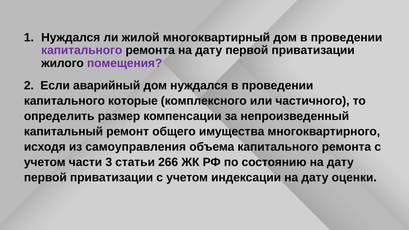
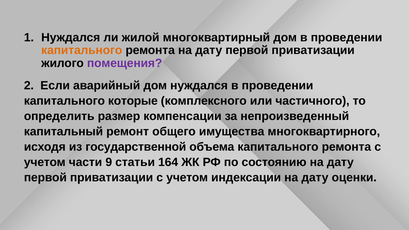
капитального colour: purple -> orange (82, 50)
самоуправления: самоуправления -> государственной (136, 147)
3: 3 -> 9 (109, 162)
266: 266 -> 164 (168, 162)
